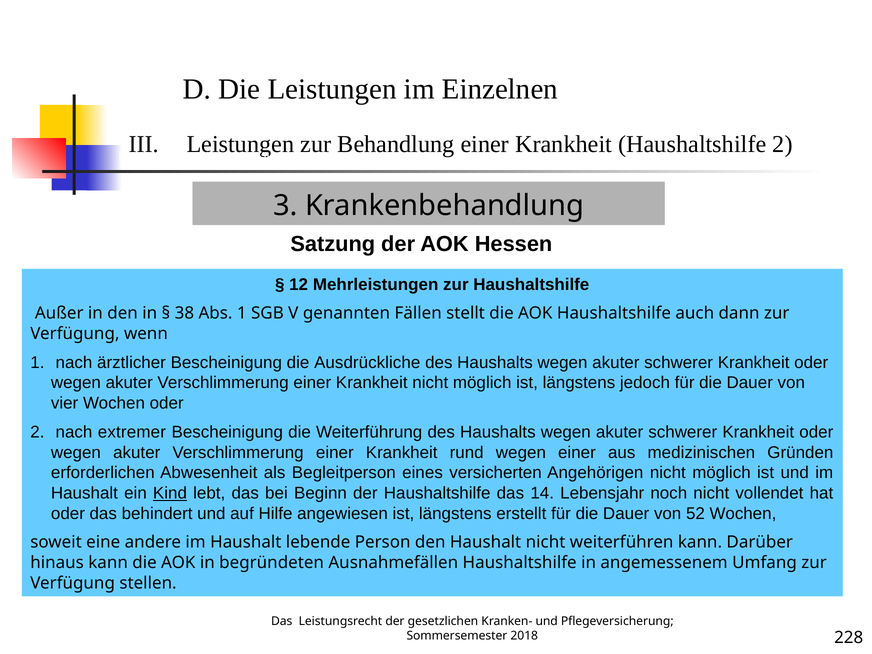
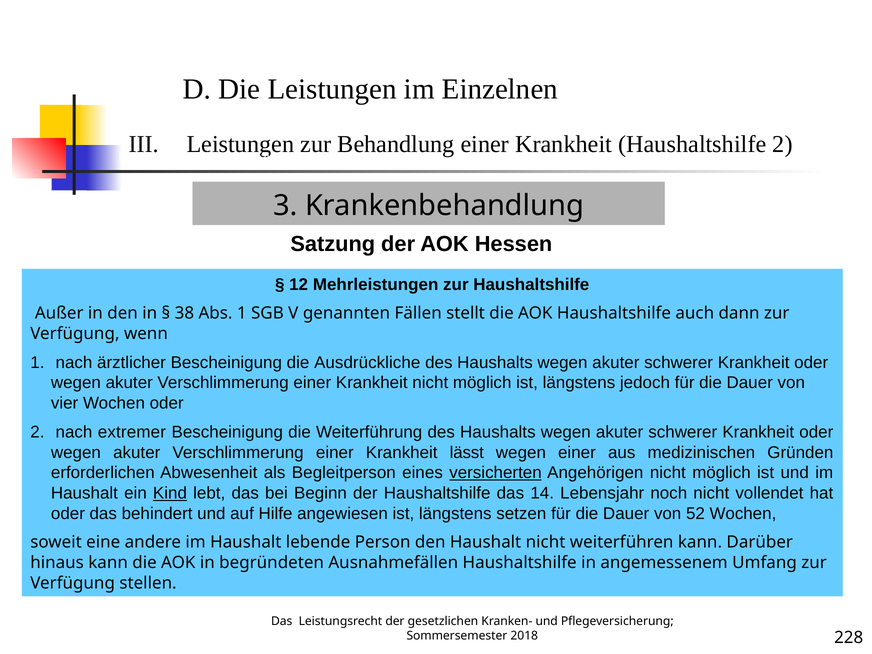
rund: rund -> lässt (467, 452)
versicherten underline: none -> present (496, 473)
erstellt: erstellt -> setzen (521, 514)
